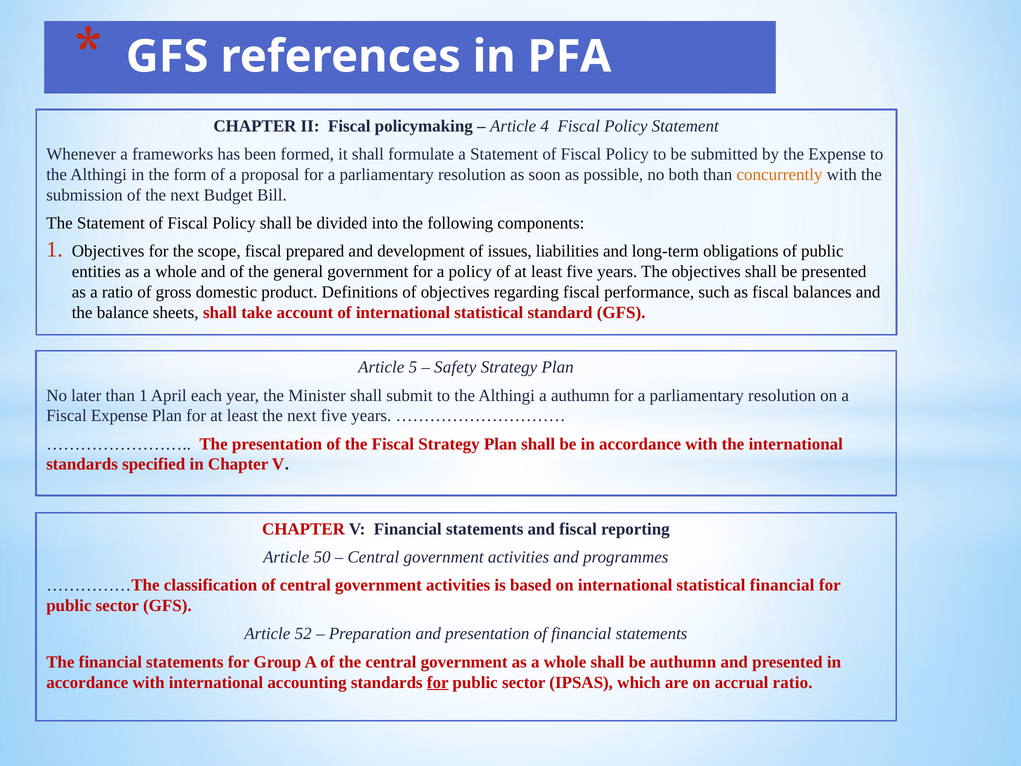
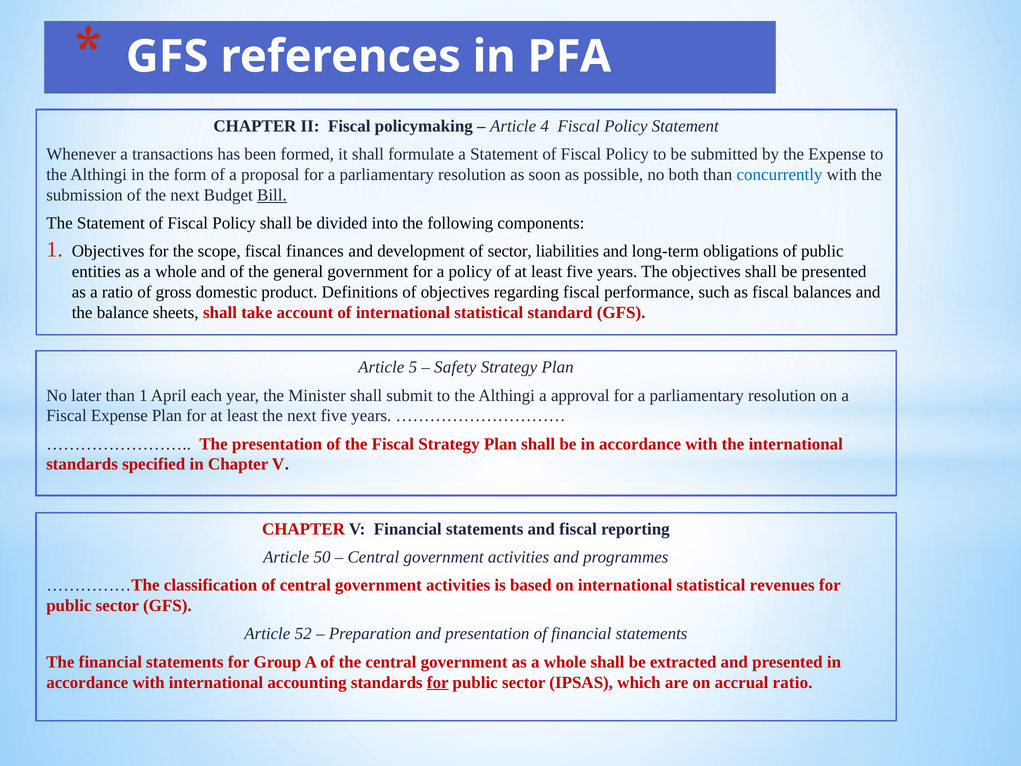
frameworks: frameworks -> transactions (173, 154)
concurrently colour: orange -> blue (780, 175)
Bill underline: none -> present (272, 195)
prepared: prepared -> finances (315, 251)
of issues: issues -> sector (510, 251)
a authumn: authumn -> approval (580, 395)
statistical financial: financial -> revenues (782, 585)
be authumn: authumn -> extracted (683, 662)
